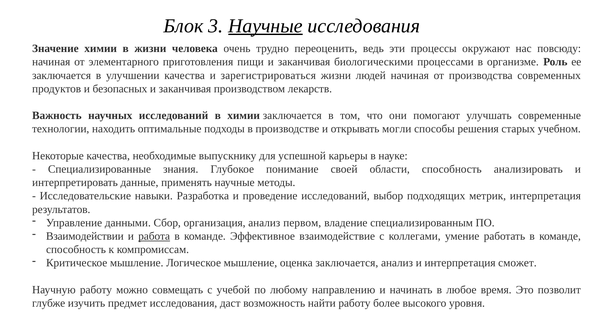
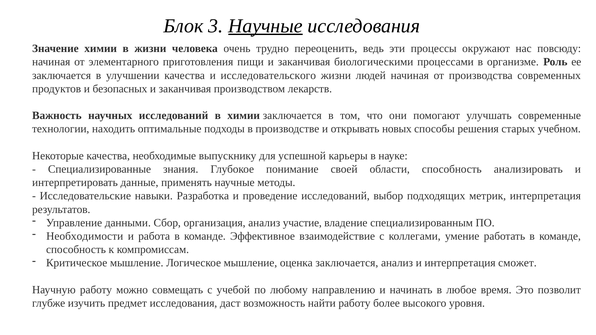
зарегистрироваться: зарегистрироваться -> исследовательского (268, 75)
могли: могли -> новых (397, 129)
первом: первом -> участие (302, 223)
Взаимодействии: Взаимодействии -> Необходимости (85, 236)
работа underline: present -> none (154, 236)
